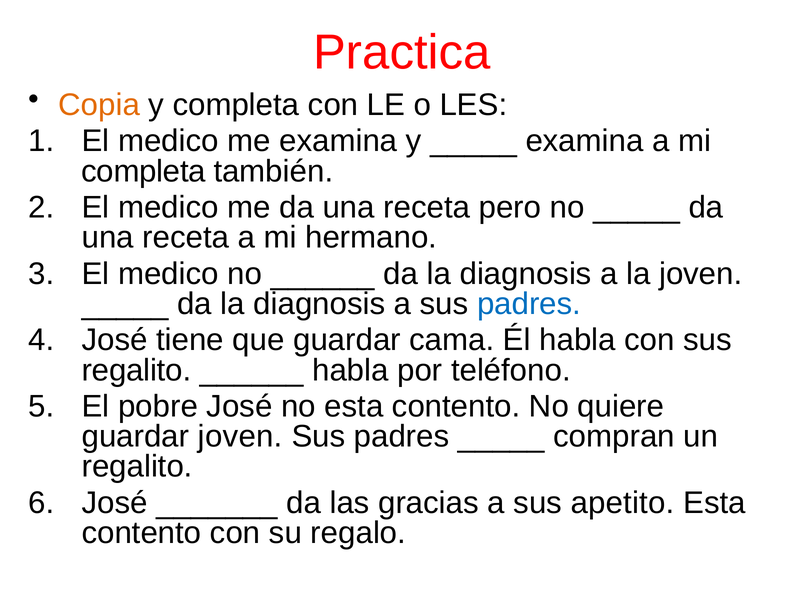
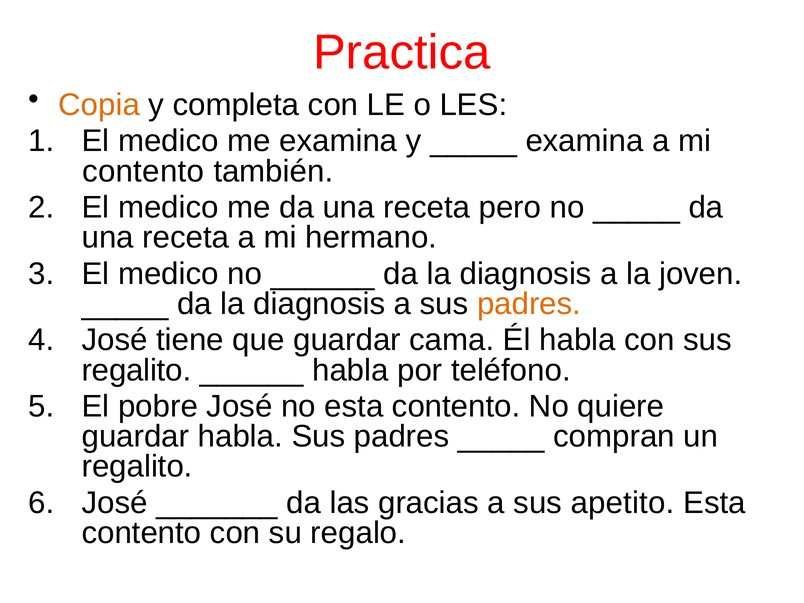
completa: completa -> contento (143, 171)
padres colour: blue -> orange (529, 304)
guardar joven: joven -> habla (240, 437)
